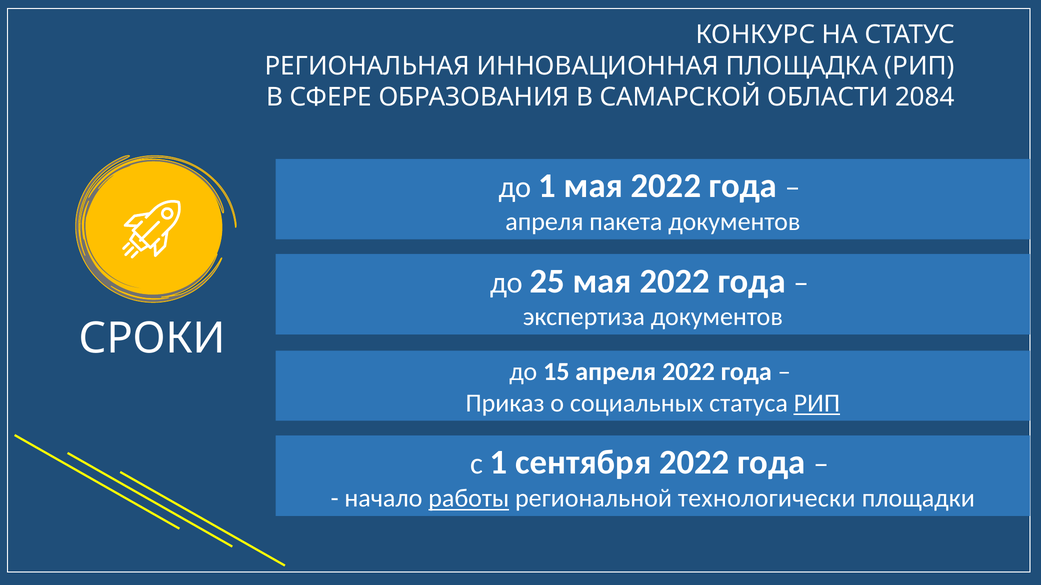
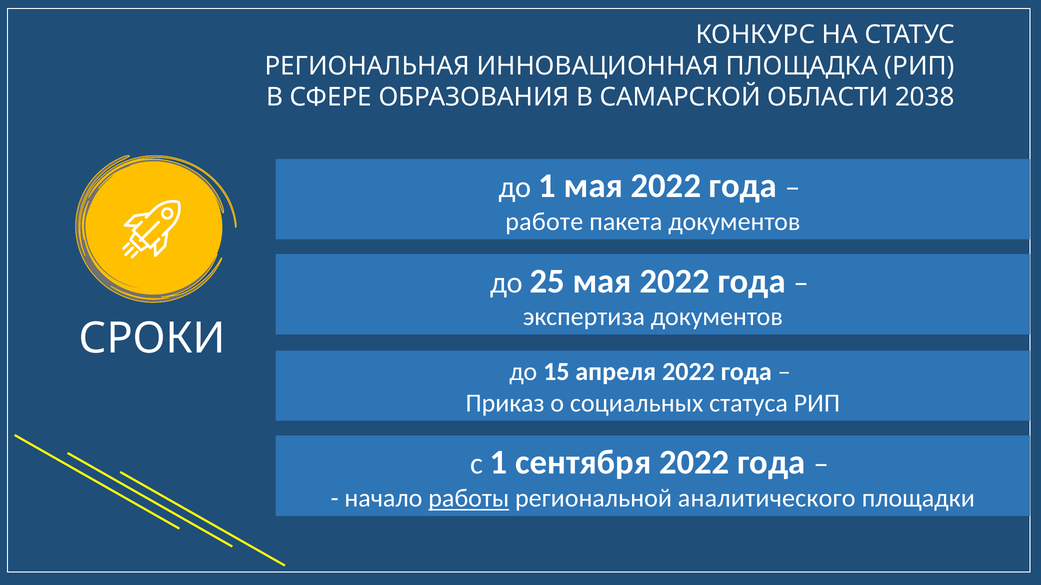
2084: 2084 -> 2038 (925, 97)
апреля: апреля -> работе (544, 222)
РИП underline: present -> none (817, 403)
технологически: технологически -> аналитического (767, 499)
